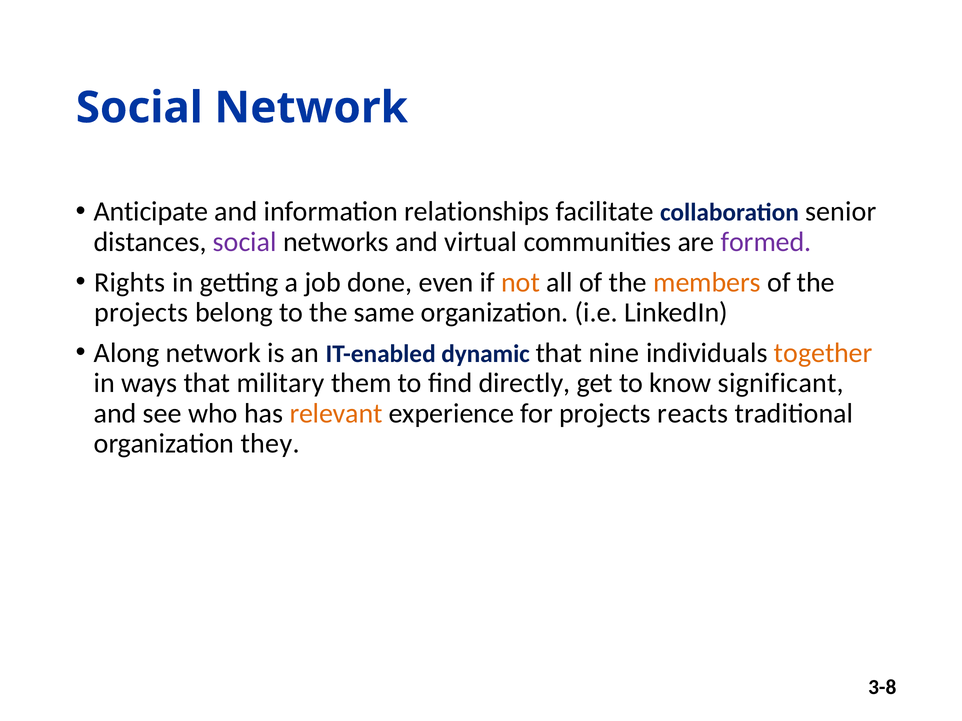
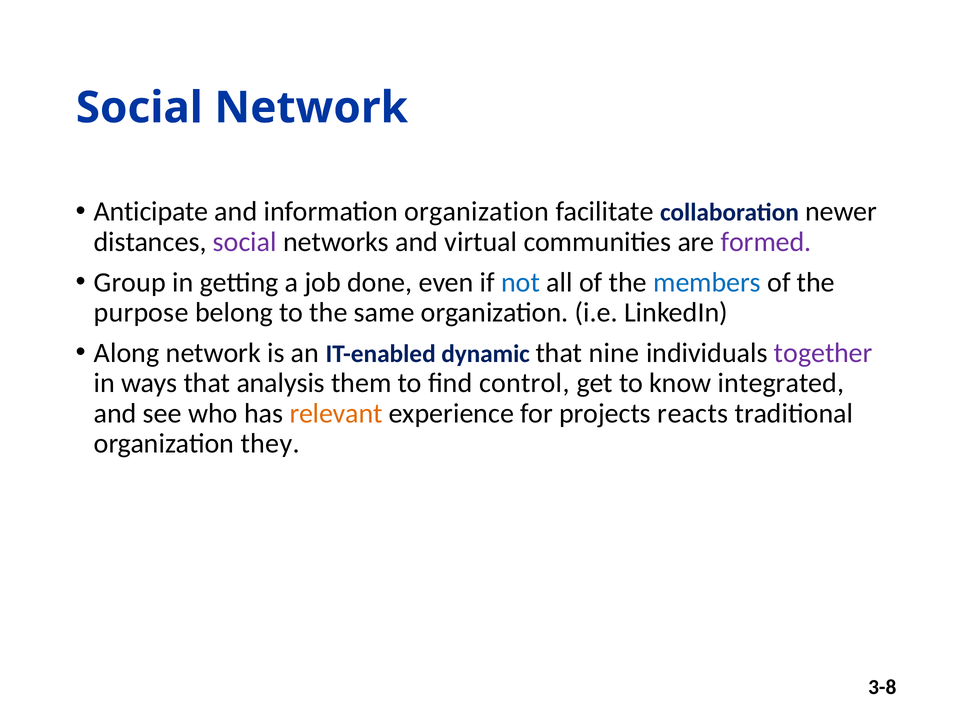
information relationships: relationships -> organization (477, 212)
senior: senior -> newer (841, 212)
Rights: Rights -> Group (130, 282)
not colour: orange -> blue (521, 282)
members colour: orange -> blue (707, 282)
projects: projects -> purpose (141, 313)
together colour: orange -> purple (823, 353)
military: military -> analysis (281, 383)
directly: directly -> control (524, 383)
significant: significant -> integrated (781, 383)
